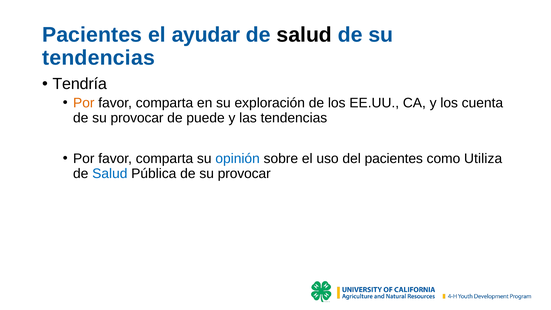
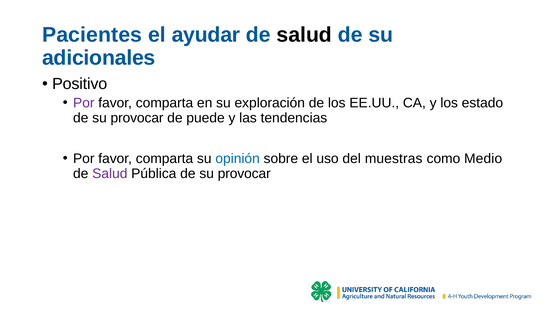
tendencias: tendencias -> adicionales (99, 58)
Tendría: Tendría -> Positivo (80, 84)
Por colour: orange -> purple (84, 103)
cuenta: cuenta -> estado (482, 103)
del pacientes: pacientes -> muestras (394, 159)
Utiliza: Utiliza -> Medio (483, 159)
Salud colour: blue -> purple (110, 174)
